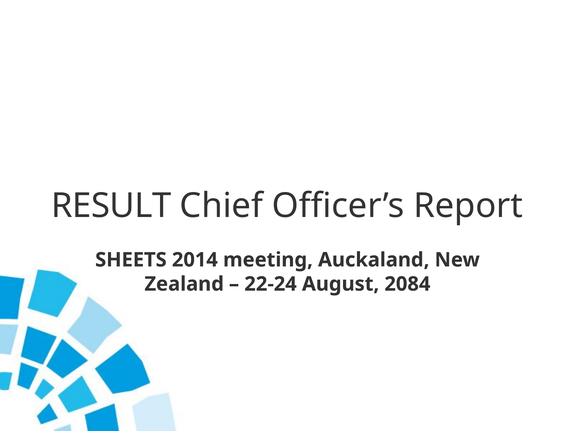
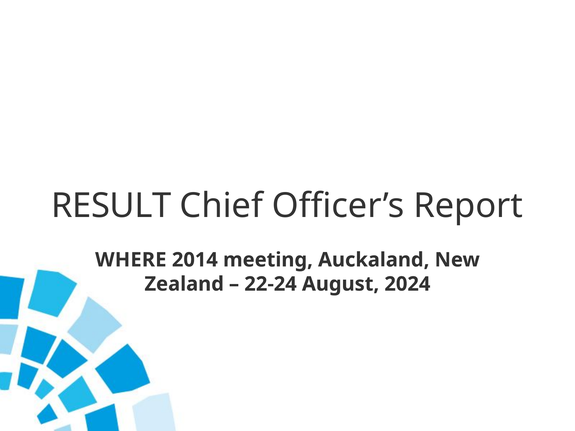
SHEETS: SHEETS -> WHERE (131, 260)
2084: 2084 -> 2024 (407, 284)
